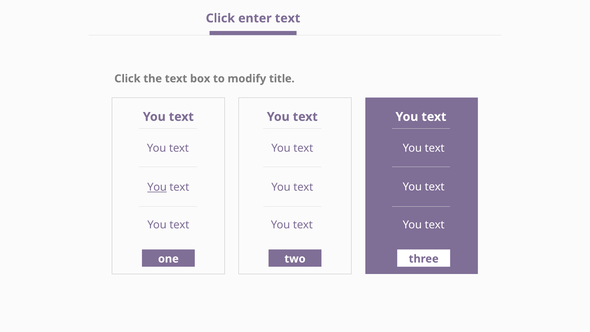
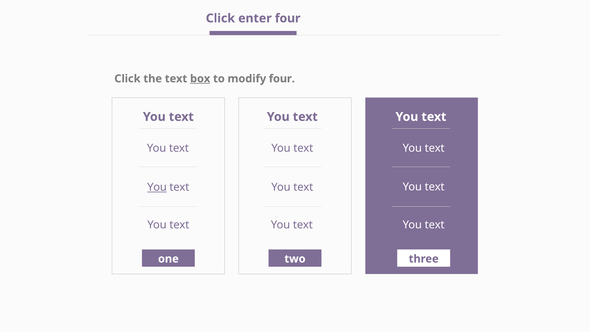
enter text: text -> four (288, 18)
box underline: none -> present (200, 79)
modify title: title -> four (282, 79)
